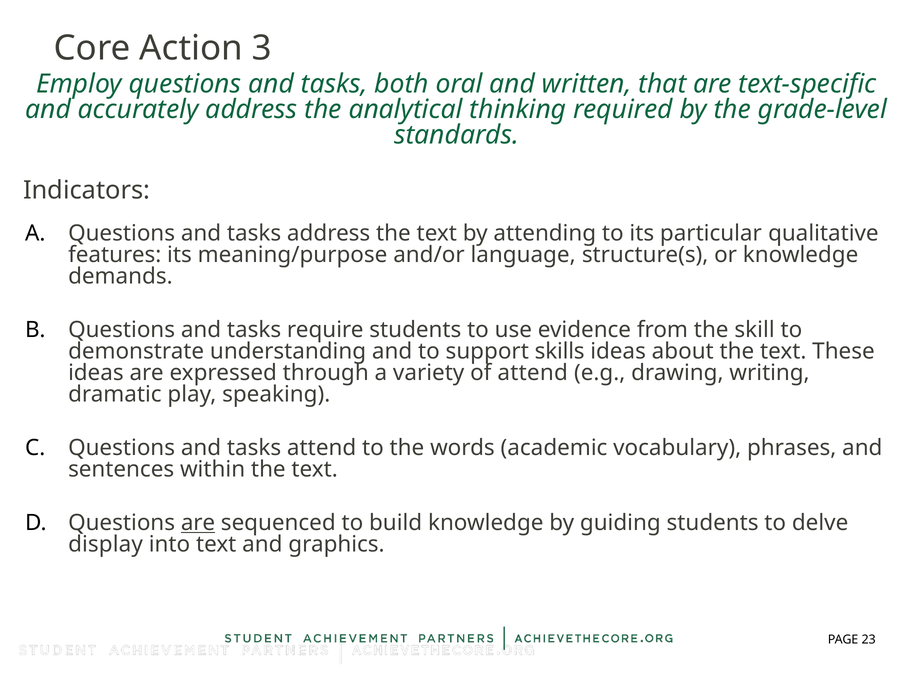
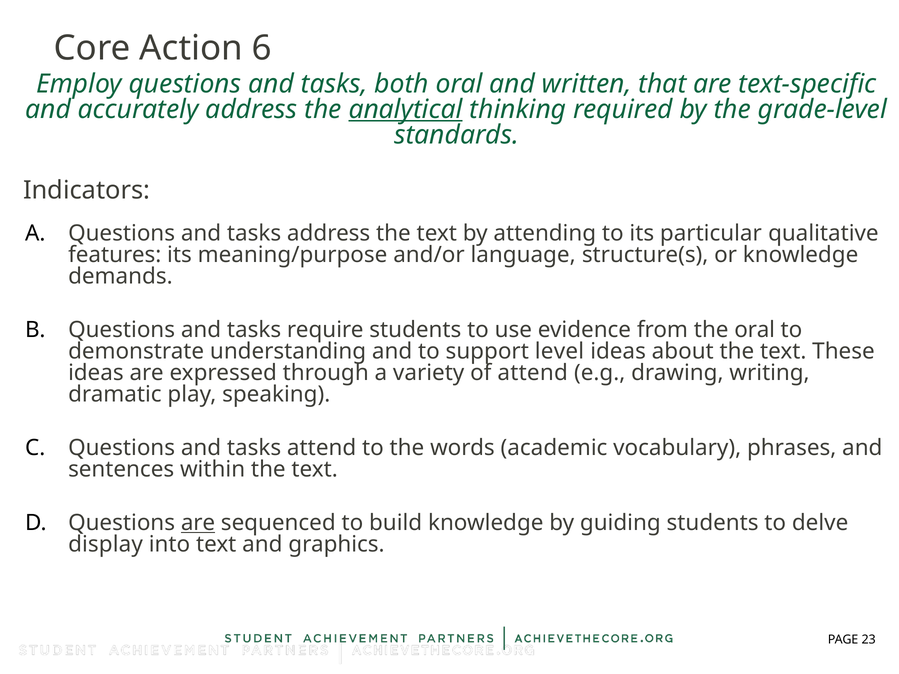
3: 3 -> 6 (262, 48)
analytical underline: none -> present (406, 109)
the skill: skill -> oral (755, 330)
skills: skills -> level (559, 352)
